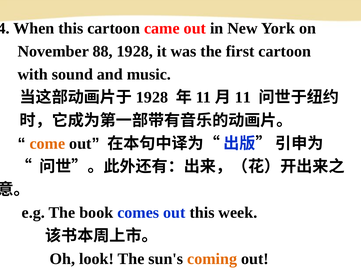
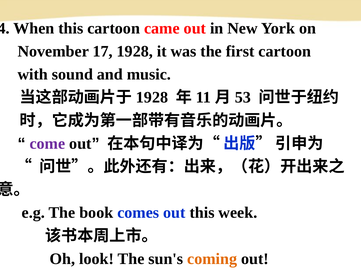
88: 88 -> 17 (103, 52)
11: 11 -> 53 (243, 98)
come colour: orange -> purple (47, 144)
